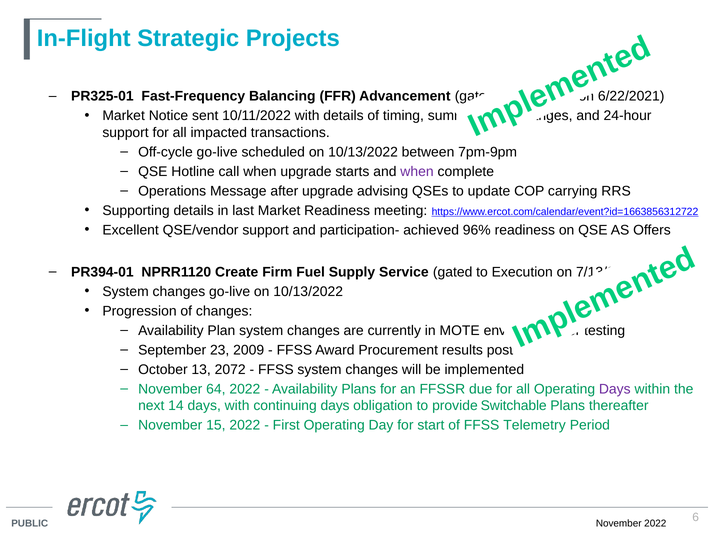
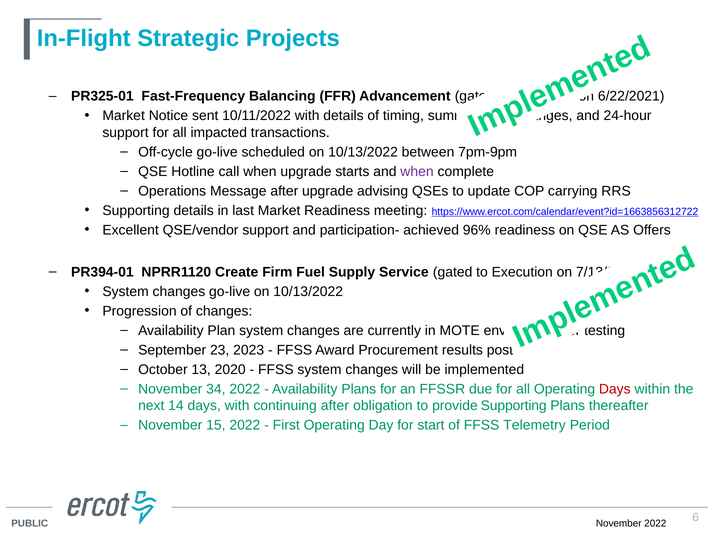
2009: 2009 -> 2023 (249, 349)
2072: 2072 -> 2020 (230, 369)
64: 64 -> 34 (216, 388)
Days colour: purple -> red (615, 388)
continuing days: days -> after (335, 405)
provide Switchable: Switchable -> Supporting (514, 405)
